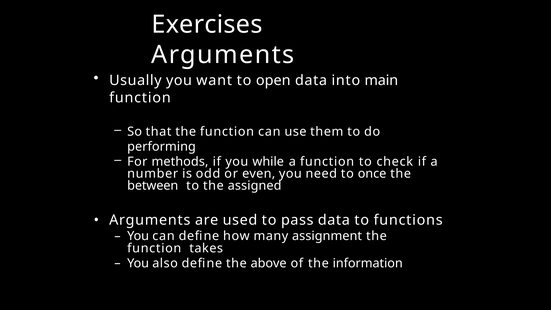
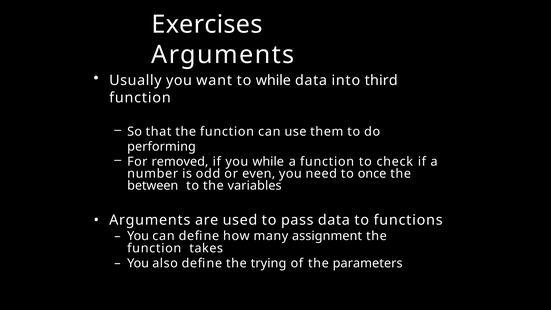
to open: open -> while (273, 81)
main: main -> third (381, 81)
methods: methods -> removed (180, 162)
assigned: assigned -> variables (255, 186)
above: above -> trying (269, 263)
information: information -> parameters (368, 263)
